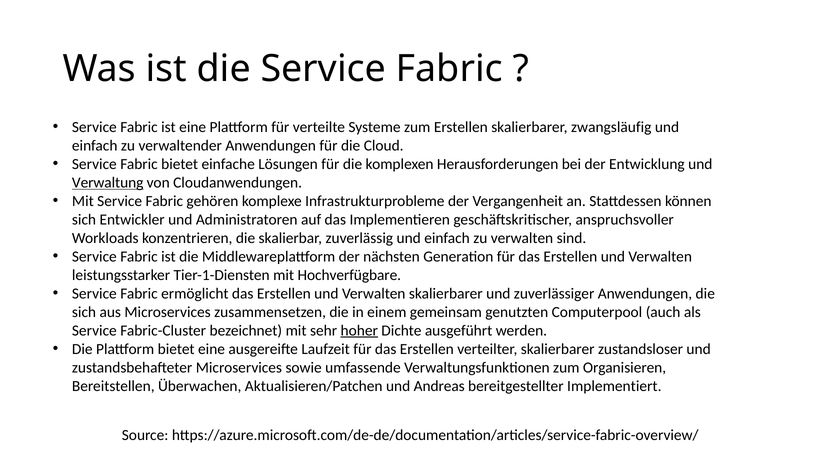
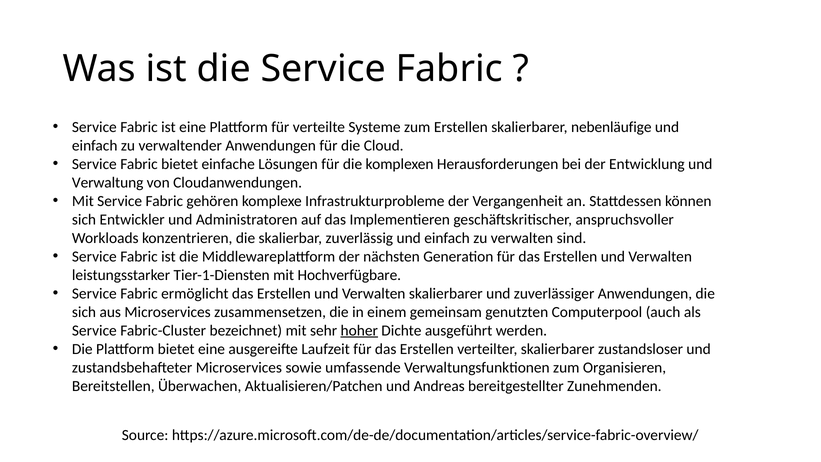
zwangsläufig: zwangsläufig -> nebenläufige (611, 127)
Verwaltung underline: present -> none (108, 183)
Implementiert: Implementiert -> Zunehmenden (614, 386)
